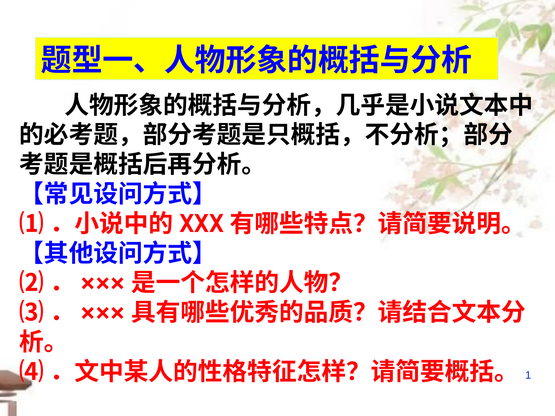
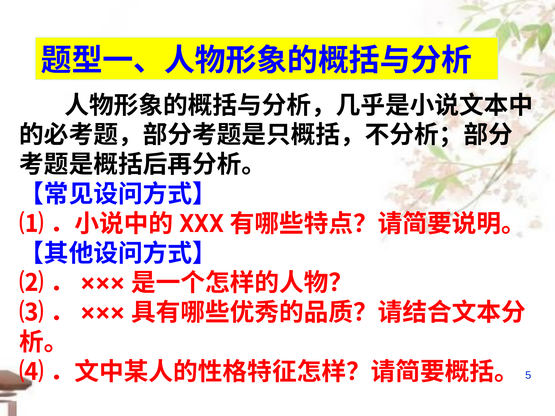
1: 1 -> 5 (528, 375)
